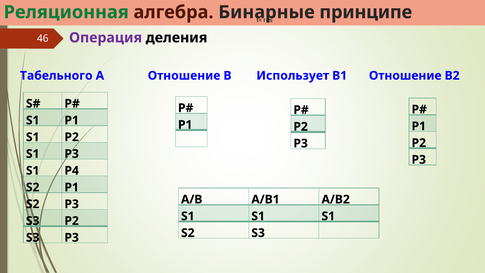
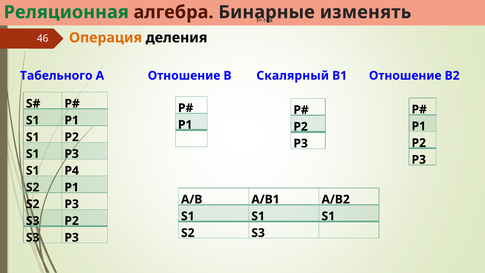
принципе: принципе -> изменять (366, 12)
Операция colour: purple -> orange (106, 38)
Использует: Использует -> Скалярный (293, 76)
